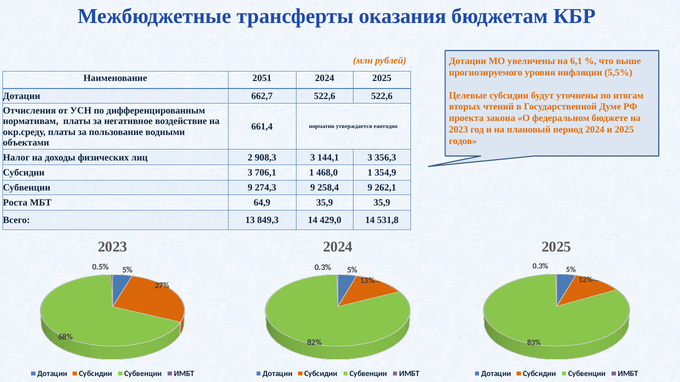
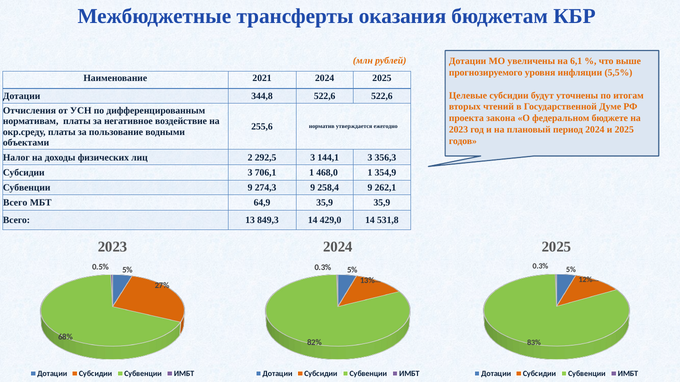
2051: 2051 -> 2021 (262, 78)
662,7: 662,7 -> 344,8 (262, 96)
661,4: 661,4 -> 255,6 (262, 127)
908,3: 908,3 -> 292,5 (266, 158)
Роста: Роста -> Всего (15, 203)
